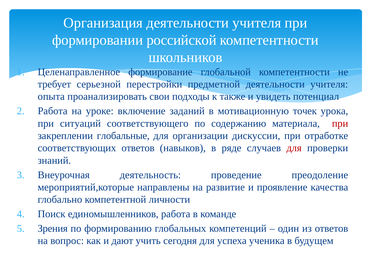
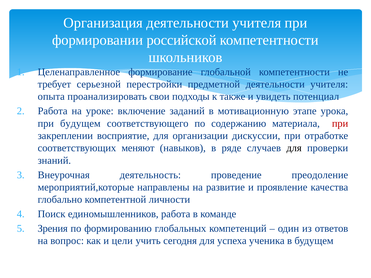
точек: точек -> этапе (305, 111)
при ситуаций: ситуаций -> будущем (80, 123)
глобальные: глобальные -> восприятие (123, 136)
соответствующих ответов: ответов -> меняют (138, 148)
для colour: red -> black (294, 148)
дают: дают -> цели (122, 241)
